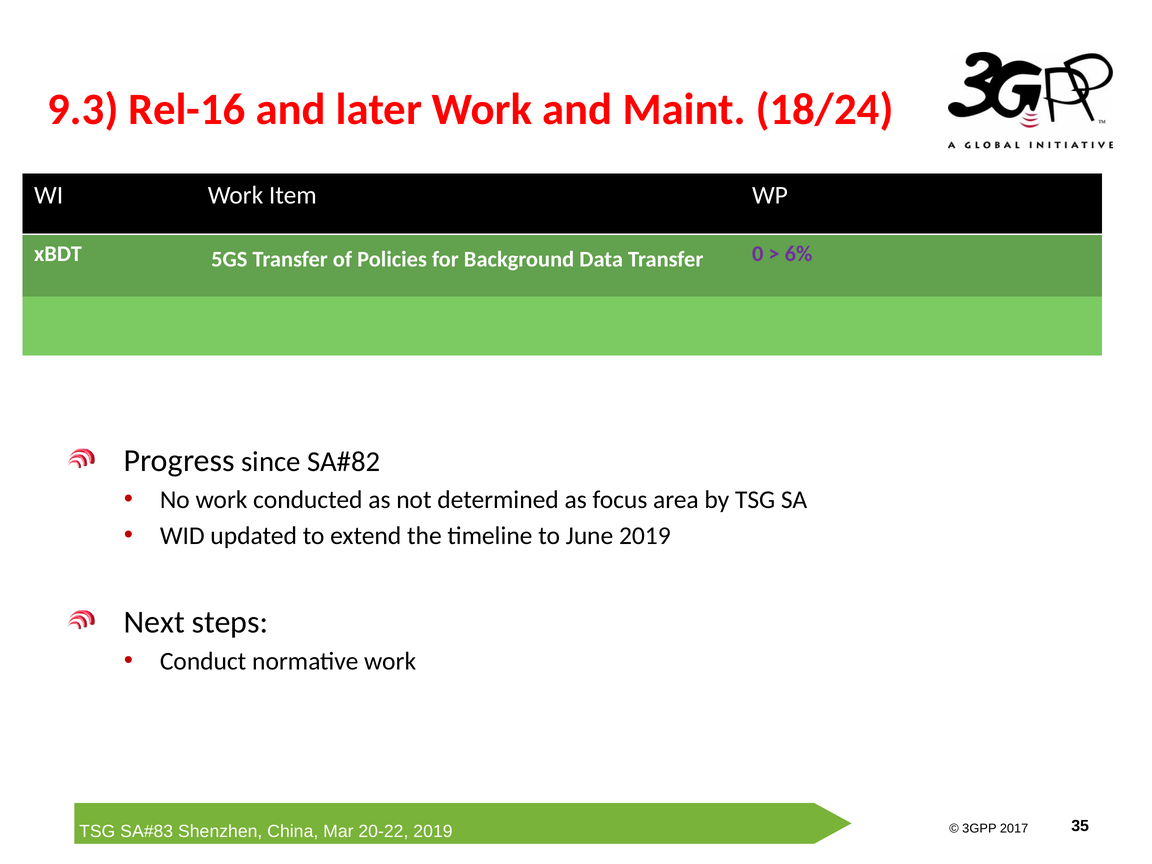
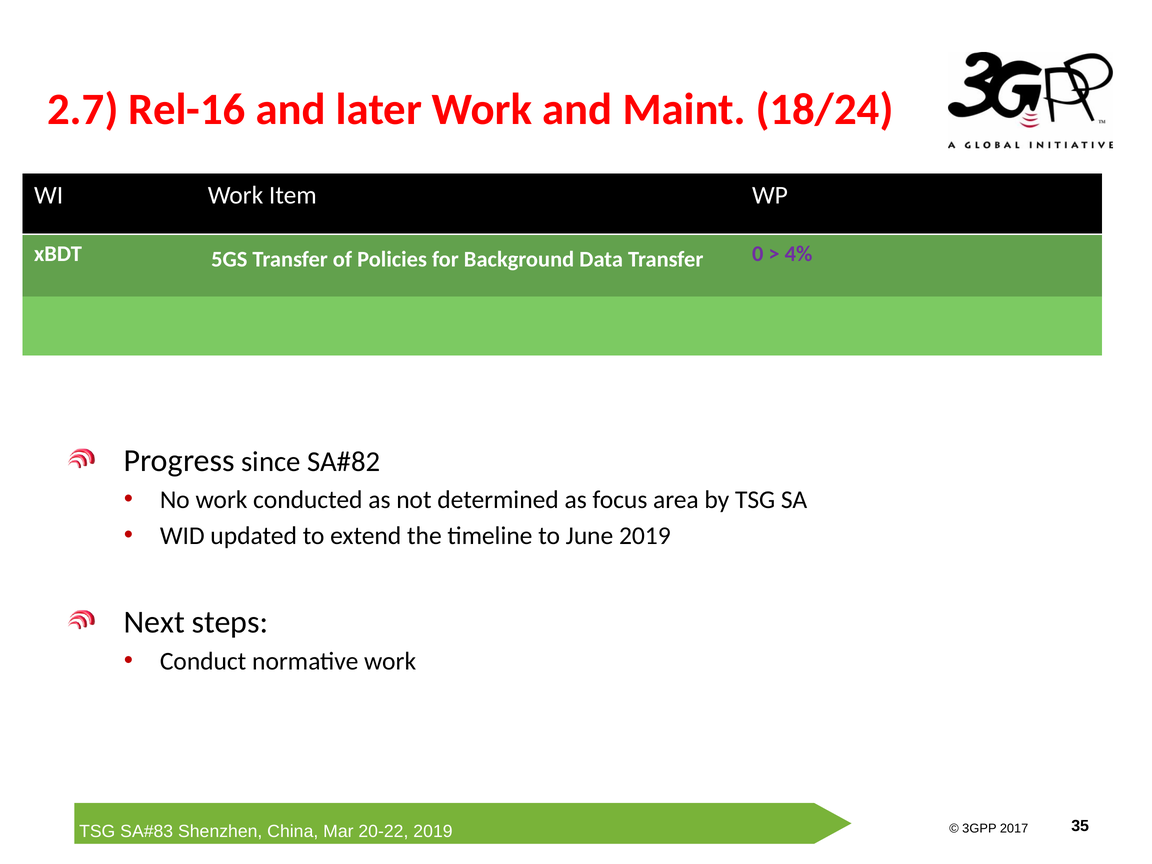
9.3: 9.3 -> 2.7 (83, 110)
6%: 6% -> 4% (799, 254)
